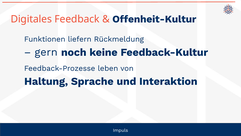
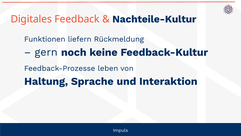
Offenheit-Kultur: Offenheit-Kultur -> Nachteile-Kultur (154, 19)
